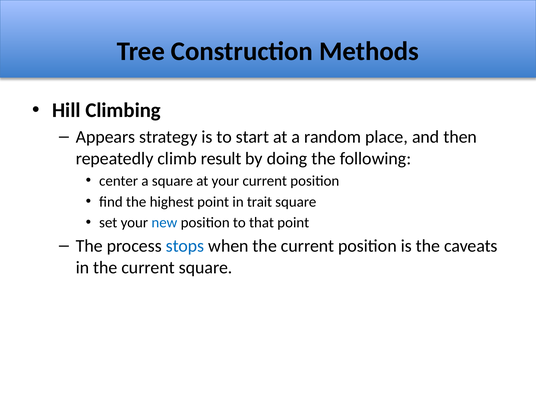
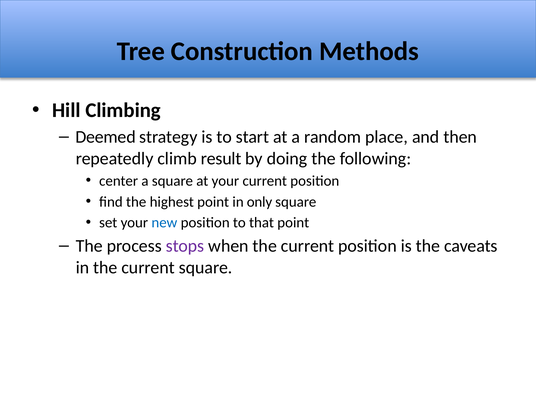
Appears: Appears -> Deemed (106, 137)
trait: trait -> only (259, 202)
stops colour: blue -> purple (185, 246)
